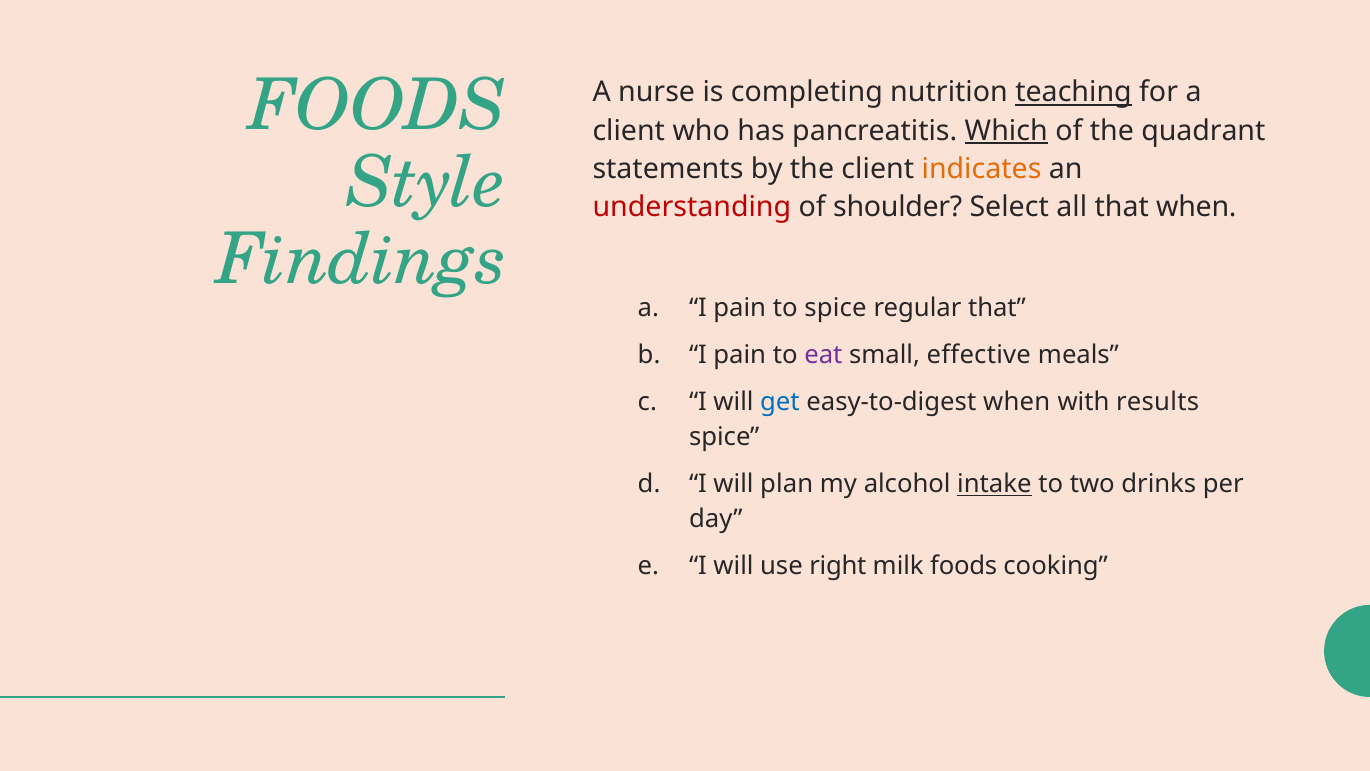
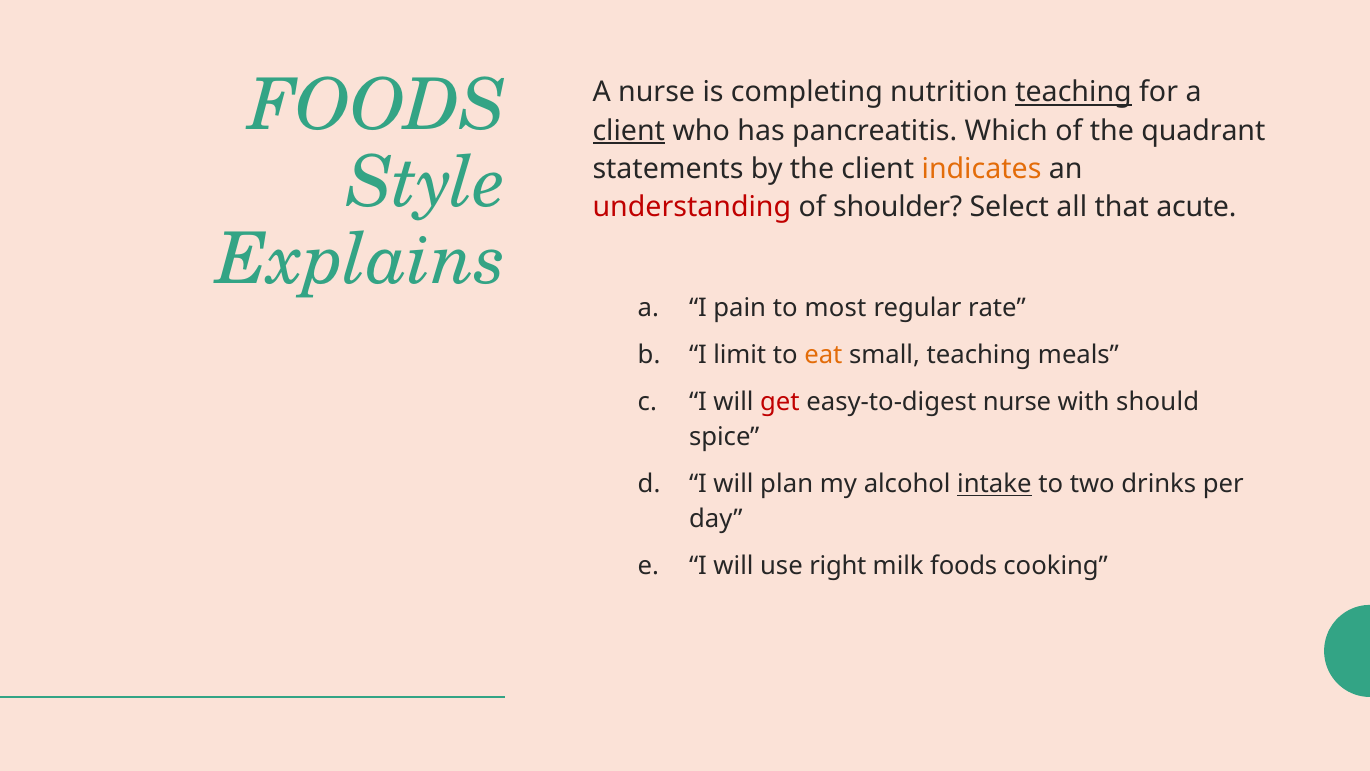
client underline: none -> present (629, 131)
Which underline: present -> none (1006, 131)
that when: when -> acute (1196, 207)
Findings: Findings -> Explains (361, 260)
to spice: spice -> most (835, 307)
regular that: that -> rate (997, 307)
pain: pain -> limit (740, 355)
eat colour: purple -> orange (823, 355)
small effective: effective -> teaching (979, 355)
get colour: blue -> red (780, 402)
easy-to-digest when: when -> nurse (1017, 402)
results: results -> should (1158, 402)
